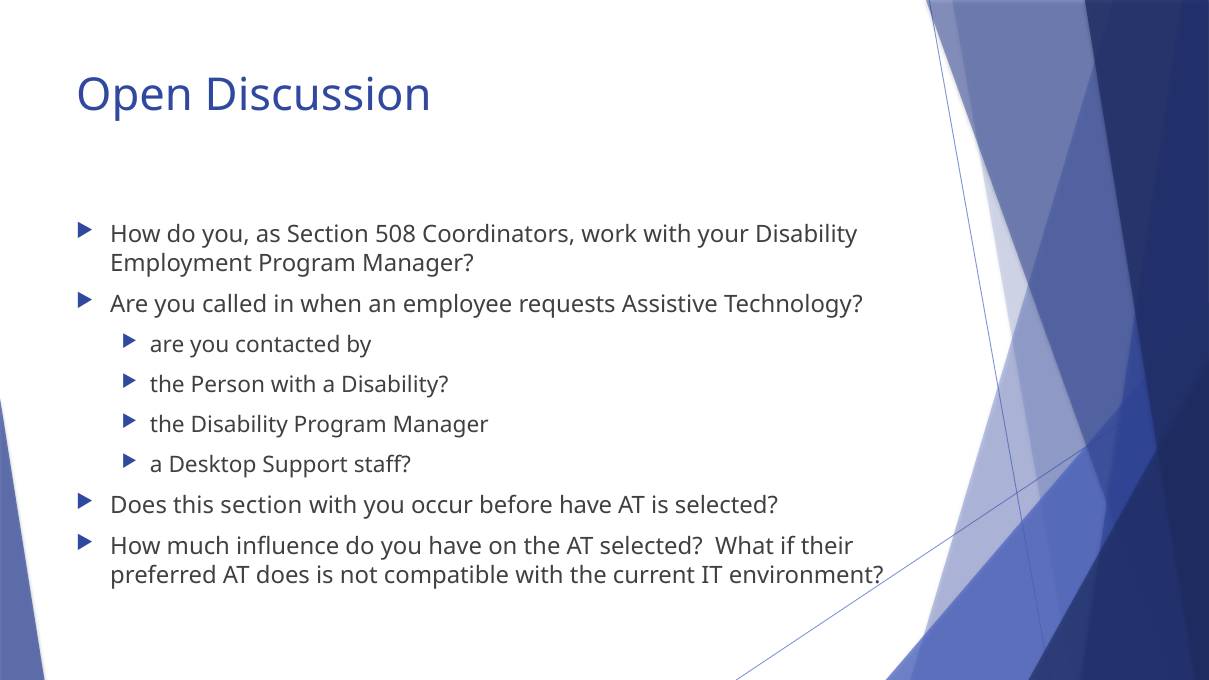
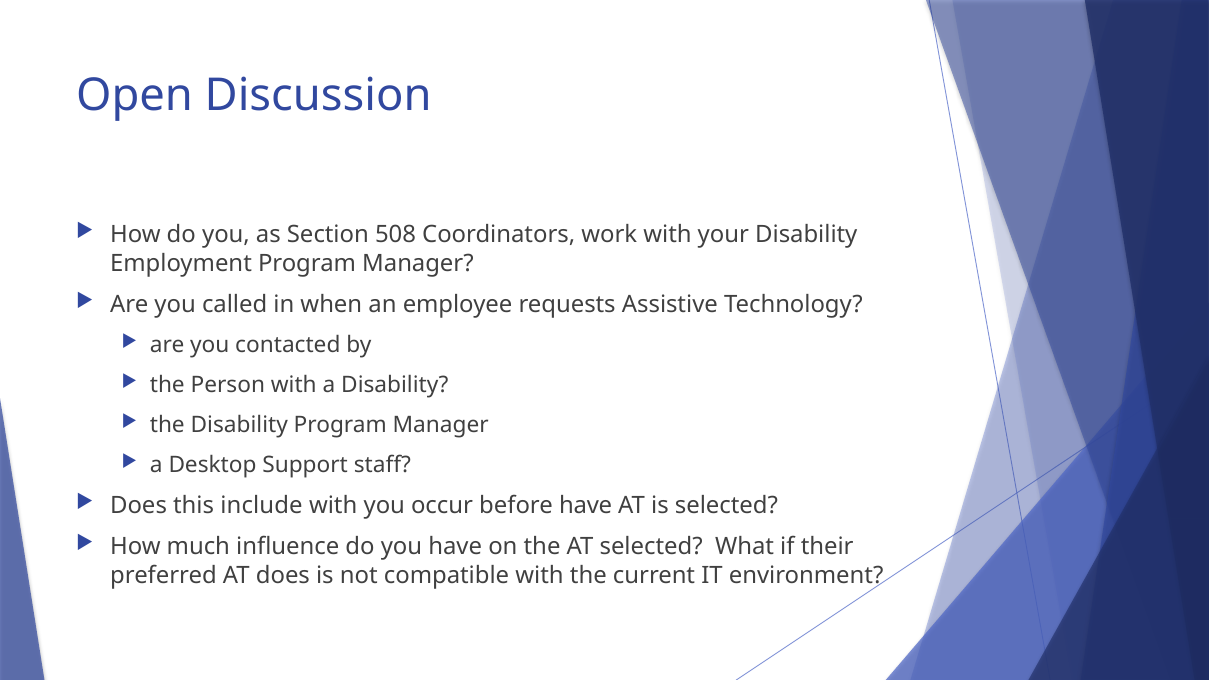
this section: section -> include (262, 505)
